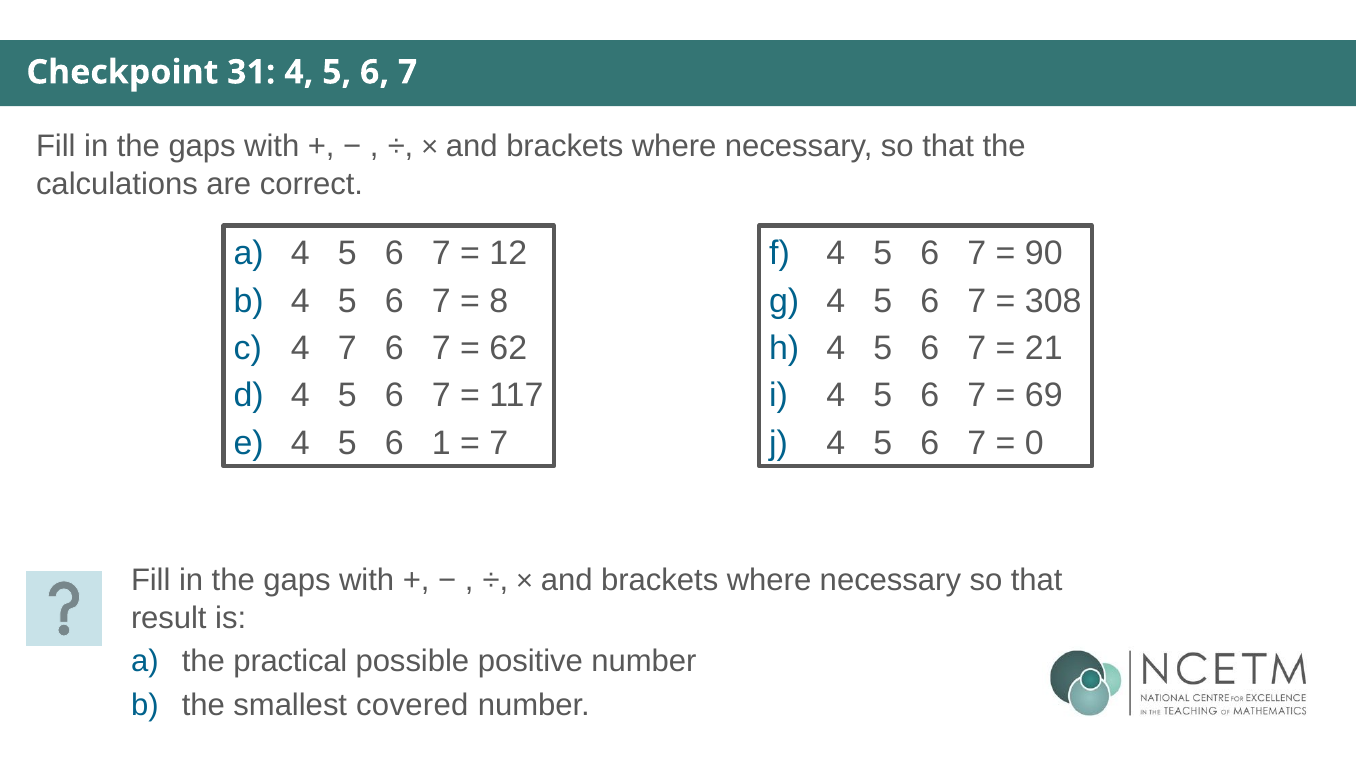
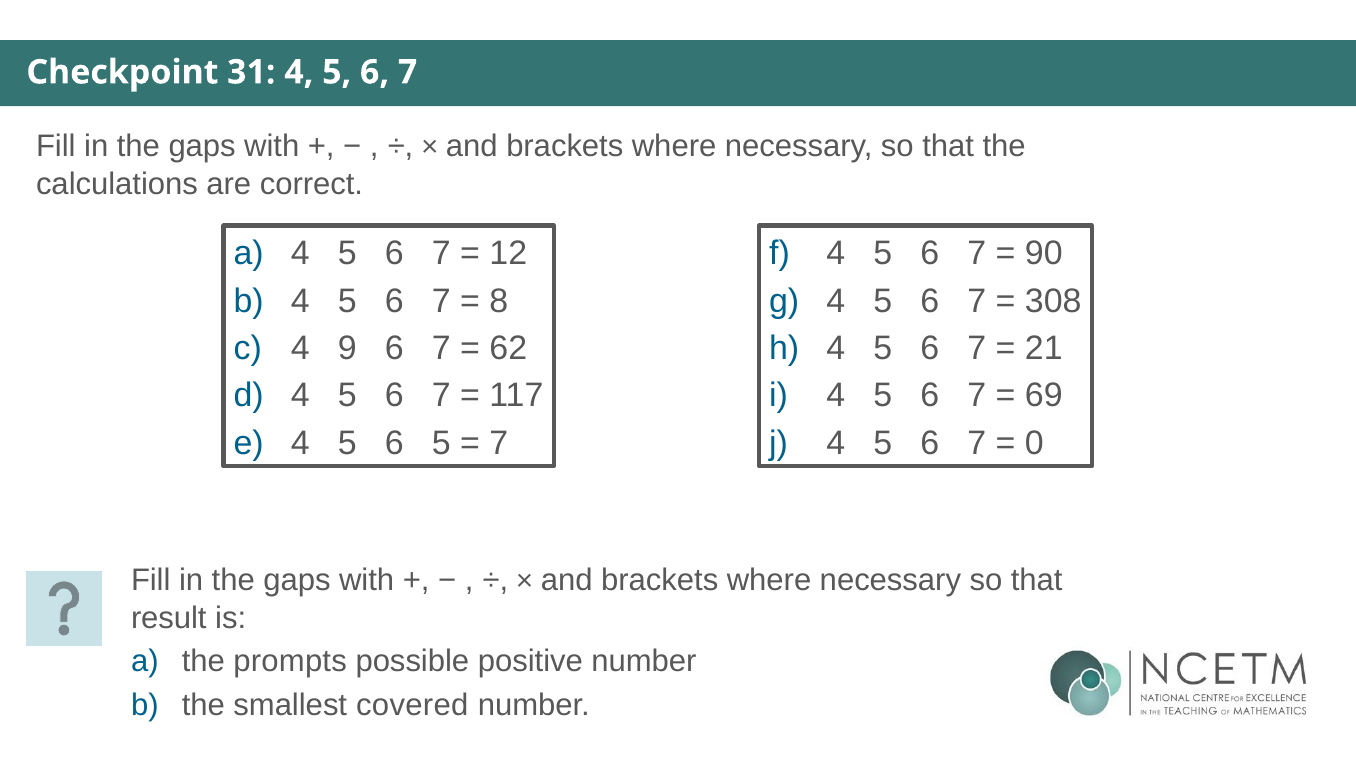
4 7: 7 -> 9 (347, 348)
6 1: 1 -> 5 (441, 443)
practical: practical -> prompts (290, 661)
